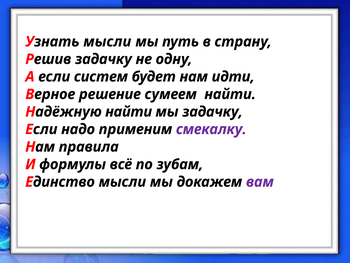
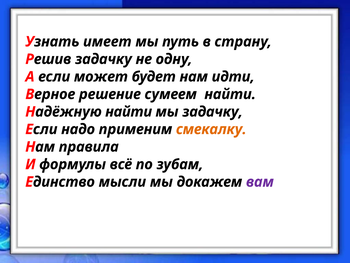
Узнать мысли: мысли -> имеет (107, 42)
систем: систем -> может (101, 77)
смекалку colour: purple -> orange (211, 129)
